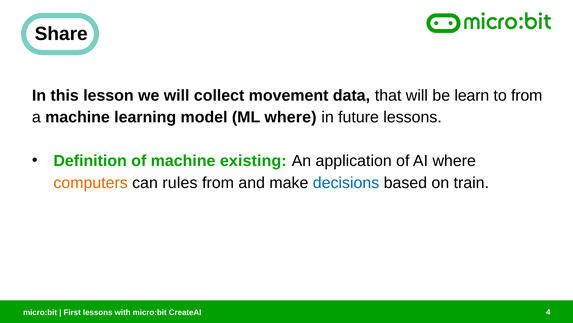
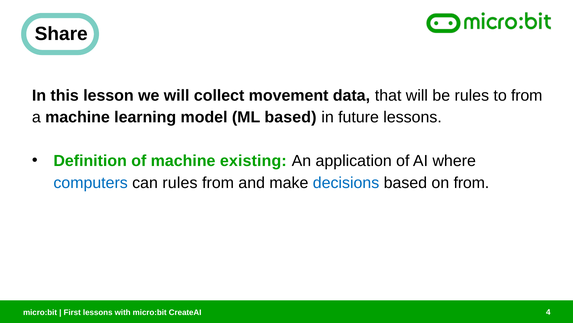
be learn: learn -> rules (472, 95)
ML where: where -> based (290, 117)
computers colour: orange -> blue (91, 182)
on train: train -> from (471, 182)
